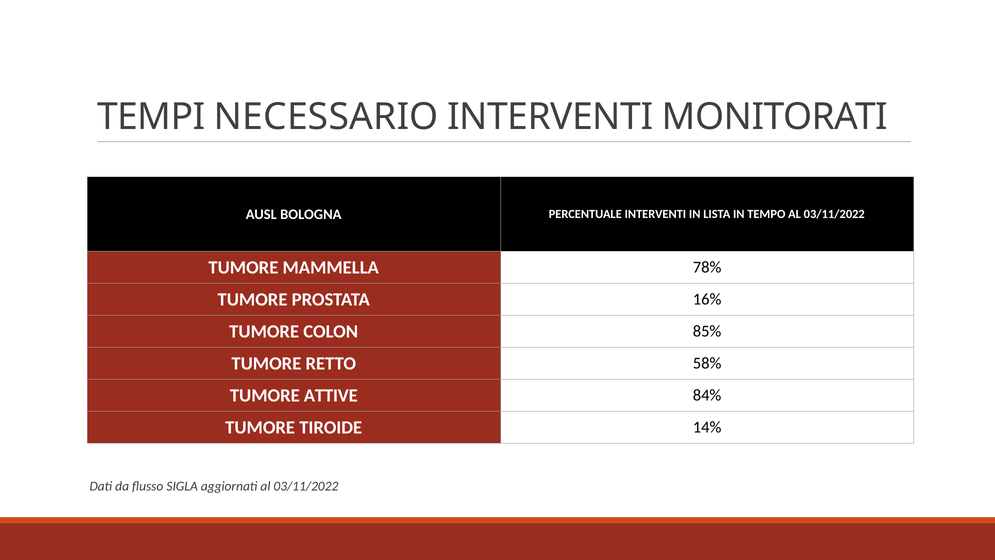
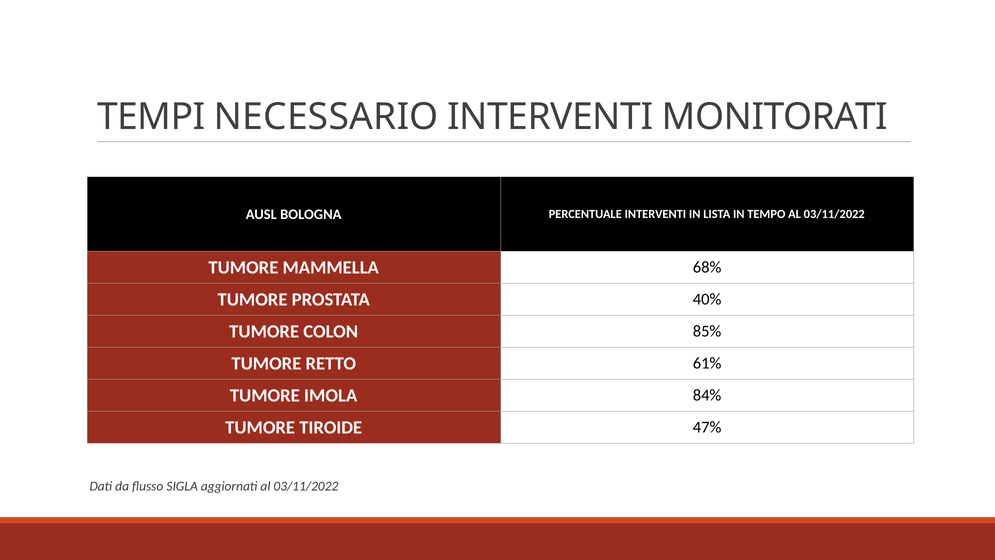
78%: 78% -> 68% (707, 267)
16%: 16% -> 40% (707, 299)
58%: 58% -> 61% (707, 363)
ATTIVE: ATTIVE -> IMOLA (331, 395)
14%: 14% -> 47% (707, 427)
